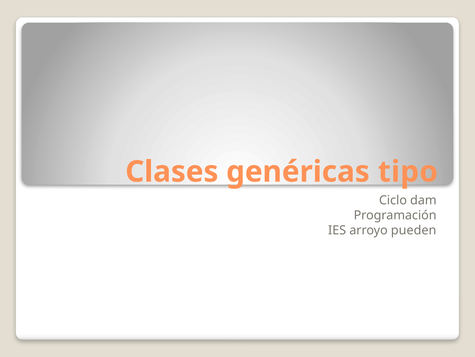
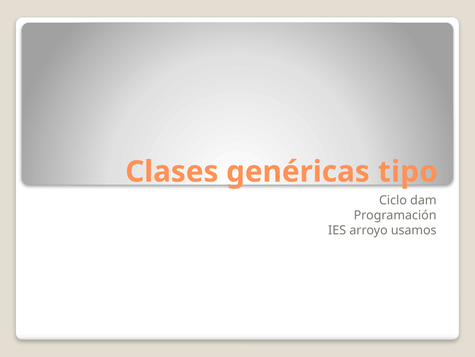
pueden: pueden -> usamos (414, 230)
